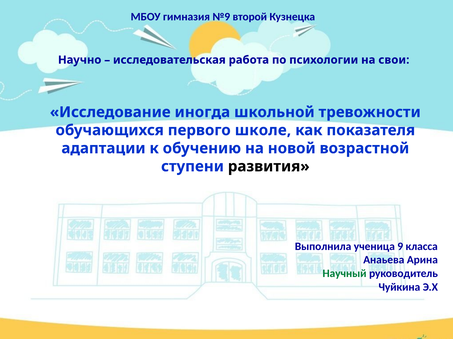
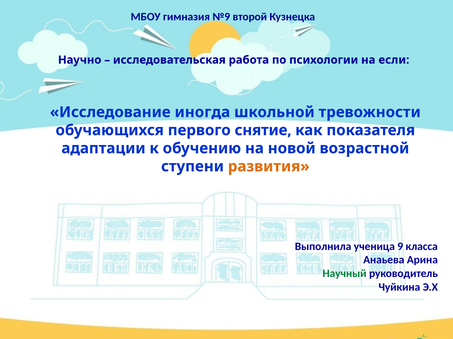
свои: свои -> если (394, 60)
школе: школе -> снятие (263, 131)
развития colour: black -> orange (269, 167)
